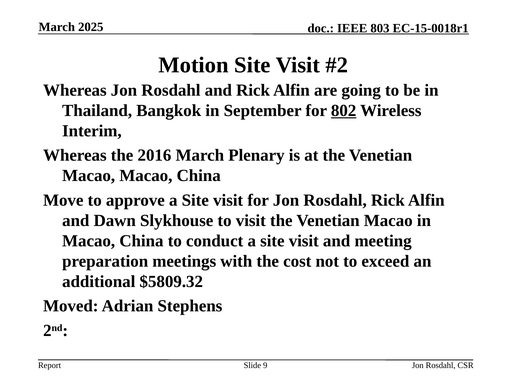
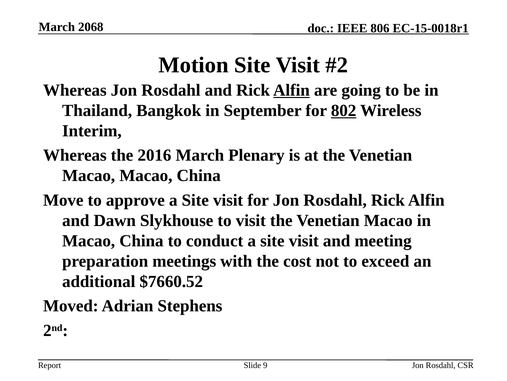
2025: 2025 -> 2068 (91, 27)
803: 803 -> 806 (380, 28)
Alfin underline: none -> present (292, 90)
$5809.32: $5809.32 -> $7660.52 (171, 281)
